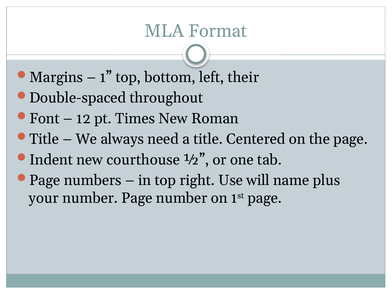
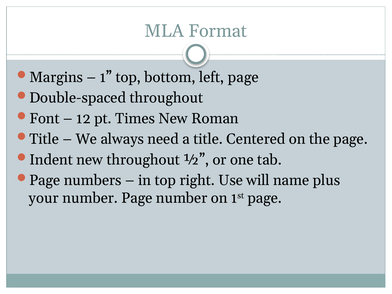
left their: their -> page (243, 77)
new courthouse: courthouse -> throughout (143, 160)
